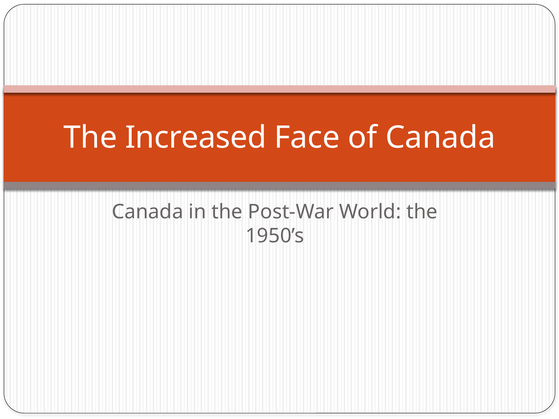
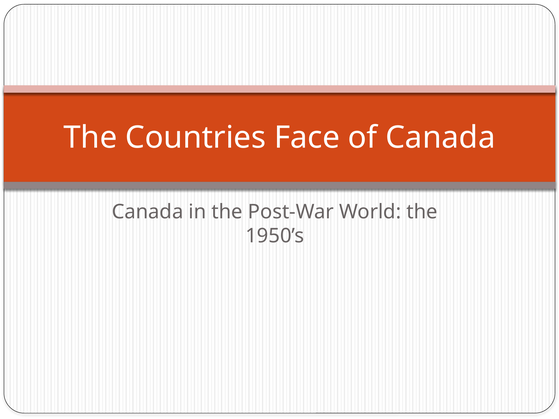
Increased: Increased -> Countries (196, 138)
